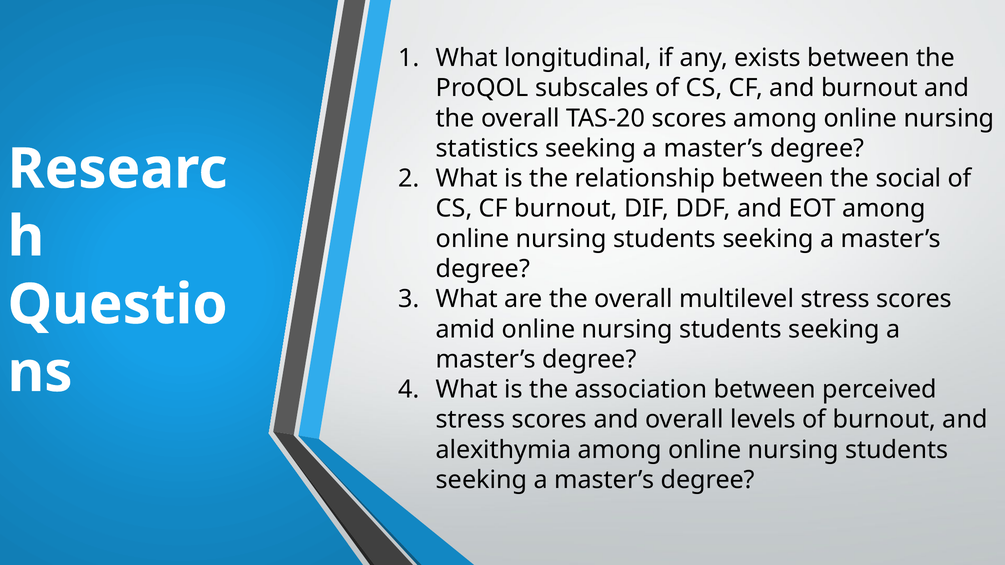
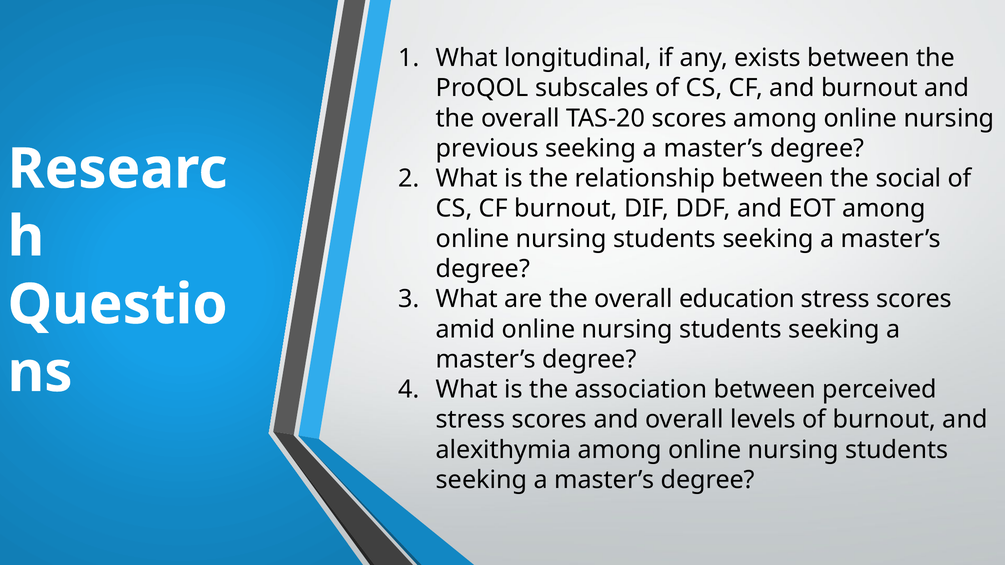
statistics: statistics -> previous (487, 149)
multilevel: multilevel -> education (737, 299)
